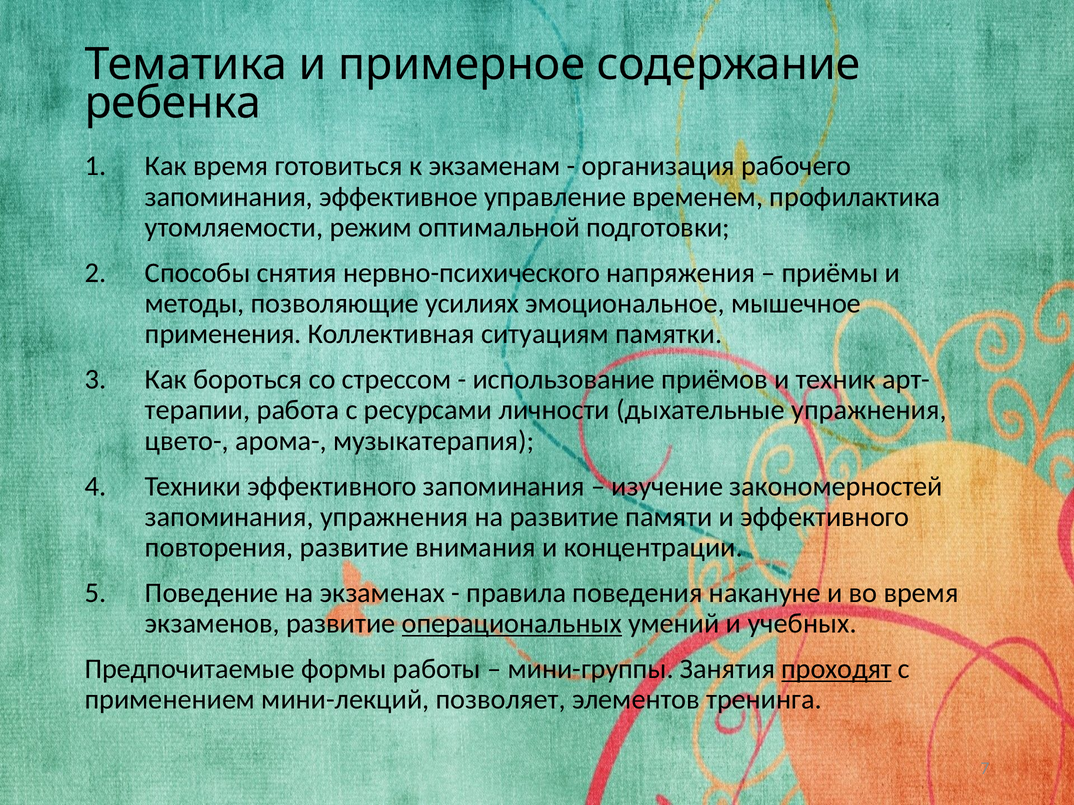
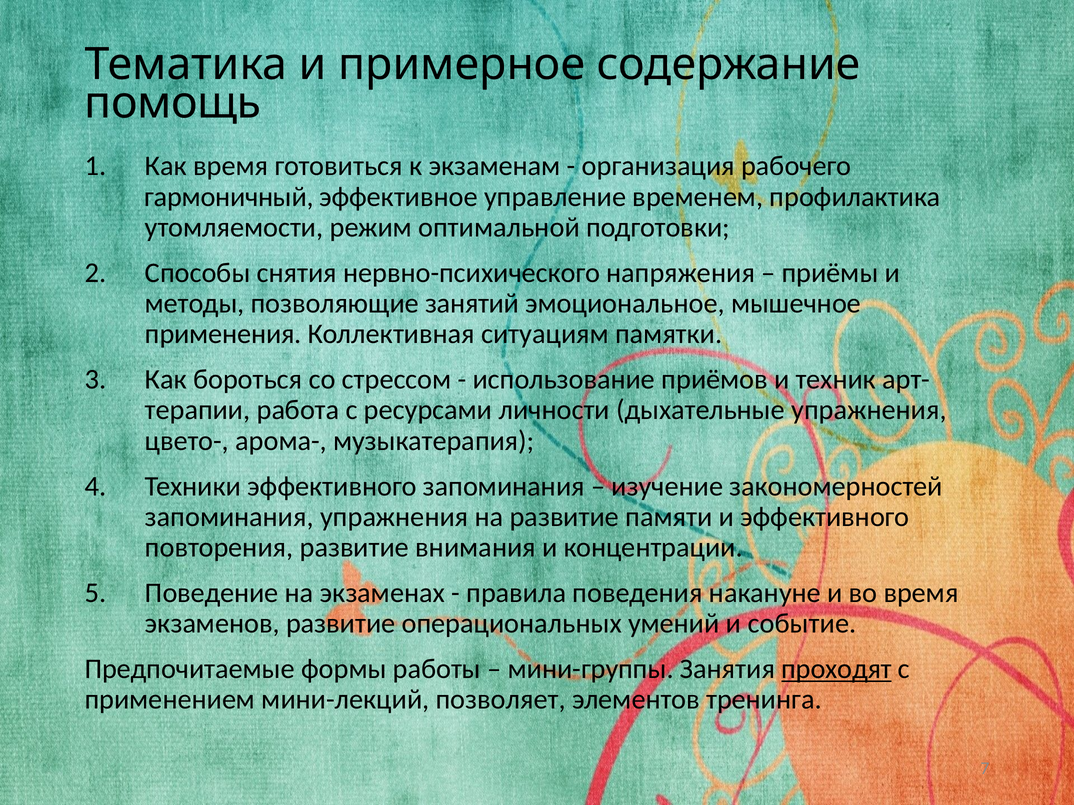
ребенка: ребенка -> помощь (173, 103)
запоминания: запоминания -> гармоничный (229, 197)
усилиях: усилиях -> занятий (472, 304)
операциональных underline: present -> none (512, 624)
учебных: учебных -> событие (802, 624)
